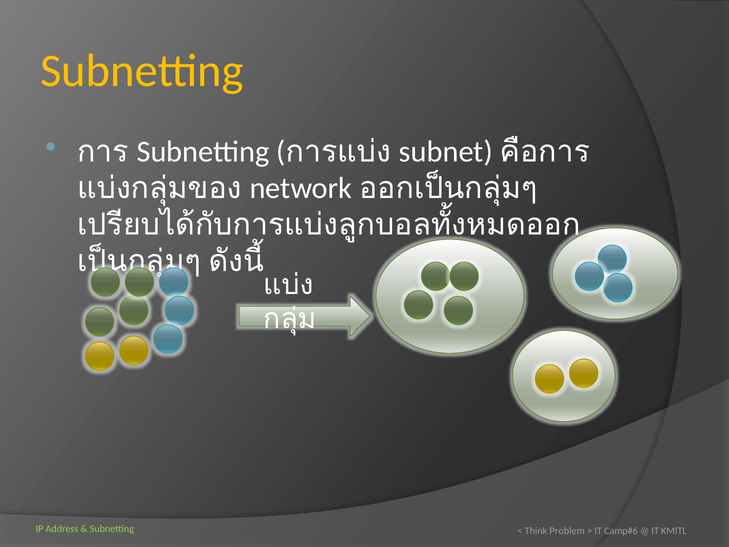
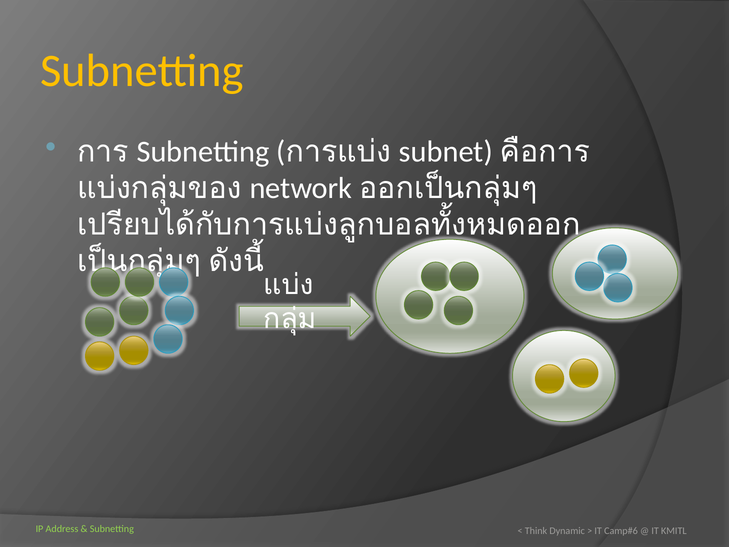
Problem: Problem -> Dynamic (567, 530)
